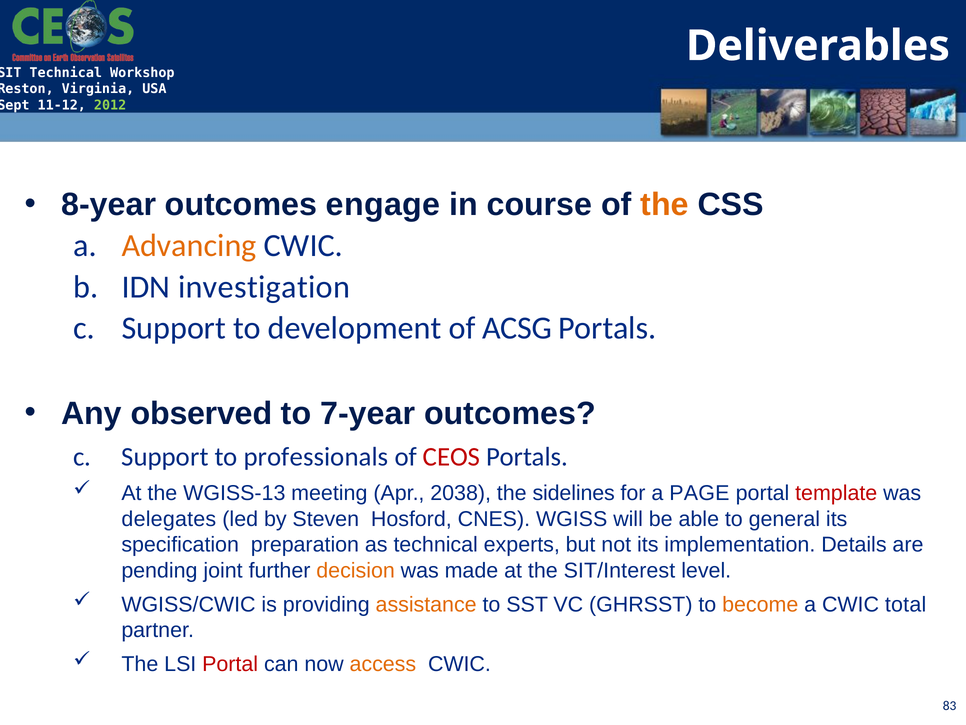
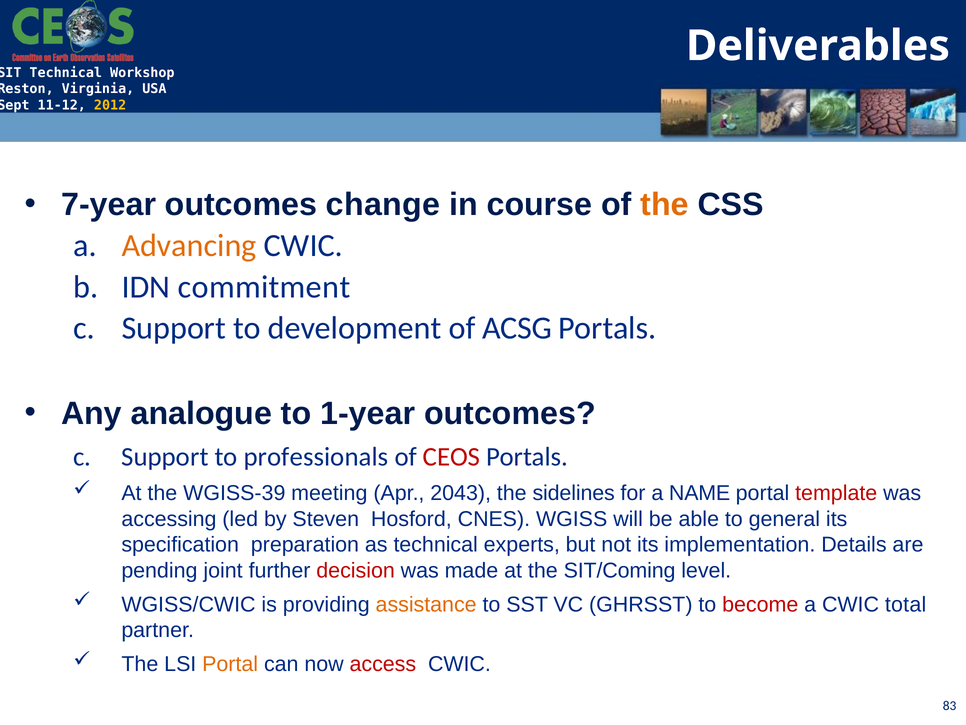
2012 colour: light green -> yellow (110, 105)
8-year: 8-year -> 7-year (109, 204)
engage: engage -> change (383, 204)
investigation: investigation -> commitment (264, 287)
observed: observed -> analogue (201, 413)
7-year: 7-year -> 1-year (368, 413)
WGISS-13: WGISS-13 -> WGISS-39 (234, 493)
2038: 2038 -> 2043 (461, 493)
PAGE: PAGE -> NAME (700, 493)
delegates: delegates -> accessing (169, 519)
decision colour: orange -> red (356, 570)
SIT/Interest: SIT/Interest -> SIT/Coming (620, 570)
become colour: orange -> red (760, 604)
Portal colour: red -> orange (230, 664)
access colour: orange -> red (383, 664)
